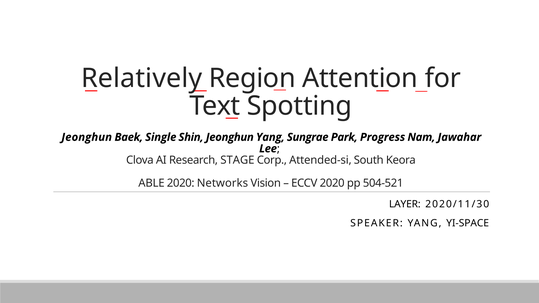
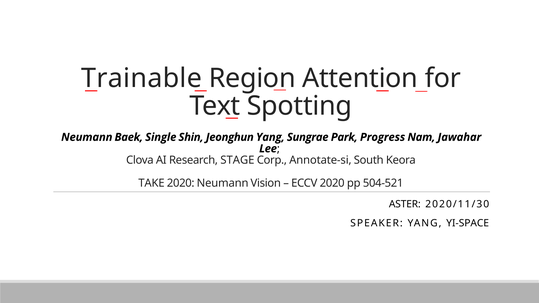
Relatively: Relatively -> Trainable (142, 78)
Jeonghun: Jeonghun -> Neumann (87, 137)
Attended-si: Attended-si -> Annotate-si (320, 160)
ABLE: ABLE -> TAKE (151, 183)
2020 Networks: Networks -> Neumann (223, 183)
LAYER: LAYER -> ASTER (405, 204)
